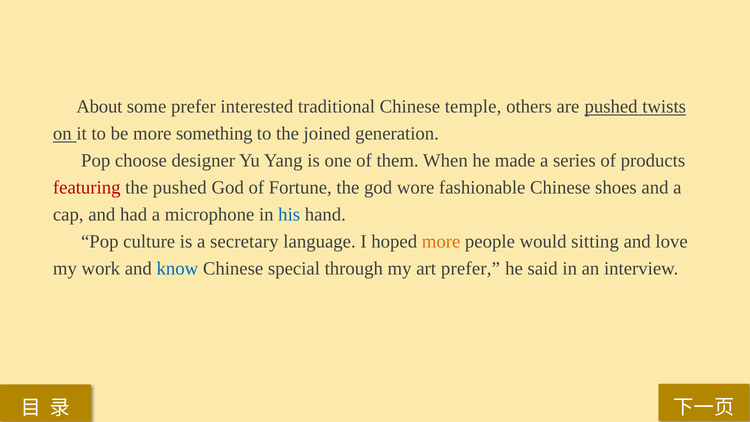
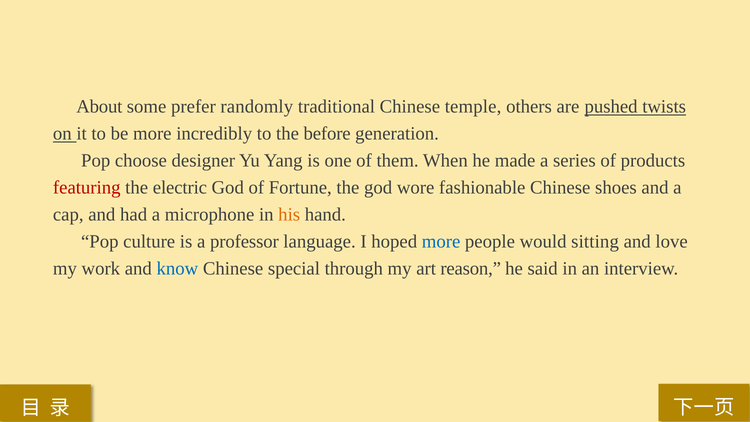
interested: interested -> randomly (257, 107)
something: something -> incredibly (214, 134)
joined: joined -> before (327, 134)
the pushed: pushed -> electric (180, 188)
his colour: blue -> orange (289, 215)
secretary: secretary -> professor (244, 242)
more colour: orange -> blue (441, 242)
art prefer: prefer -> reason (471, 269)
